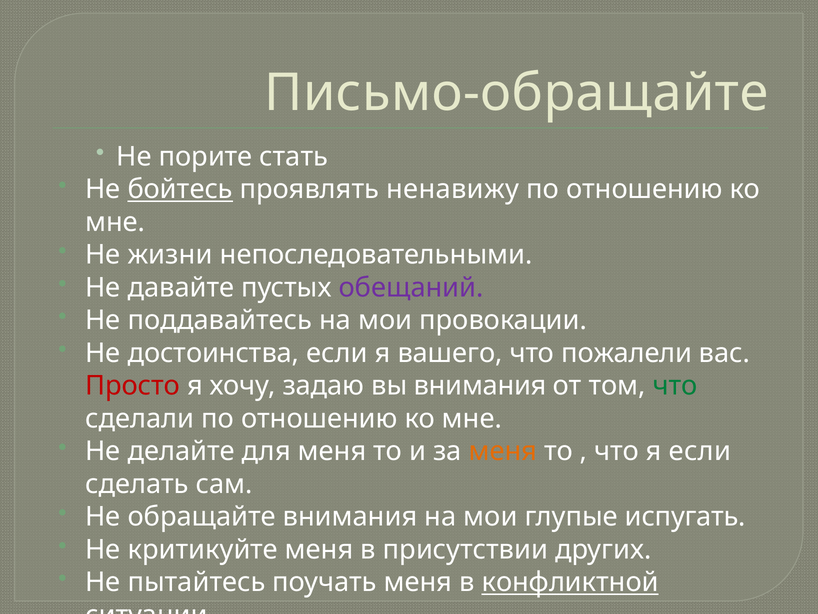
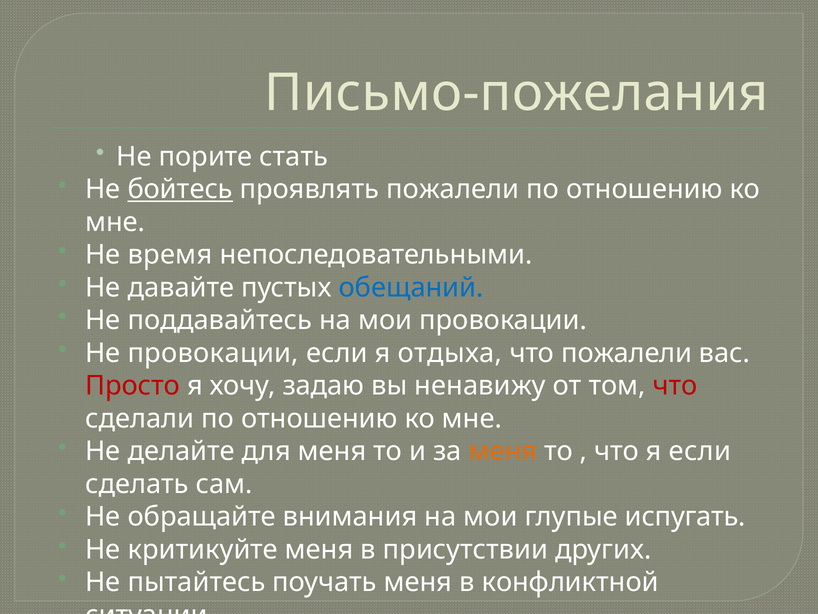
Письмо-обращайте: Письмо-обращайте -> Письмо-пожелания (516, 93)
проявлять ненавижу: ненавижу -> пожалели (453, 189)
жизни: жизни -> время (170, 255)
обещаний colour: purple -> blue (411, 287)
Не достоинства: достоинства -> провокации (213, 353)
вашего: вашего -> отдыха (450, 353)
вы внимания: внимания -> ненавижу (480, 386)
что colour: green -> red (675, 386)
конфликтной underline: present -> none (570, 582)
